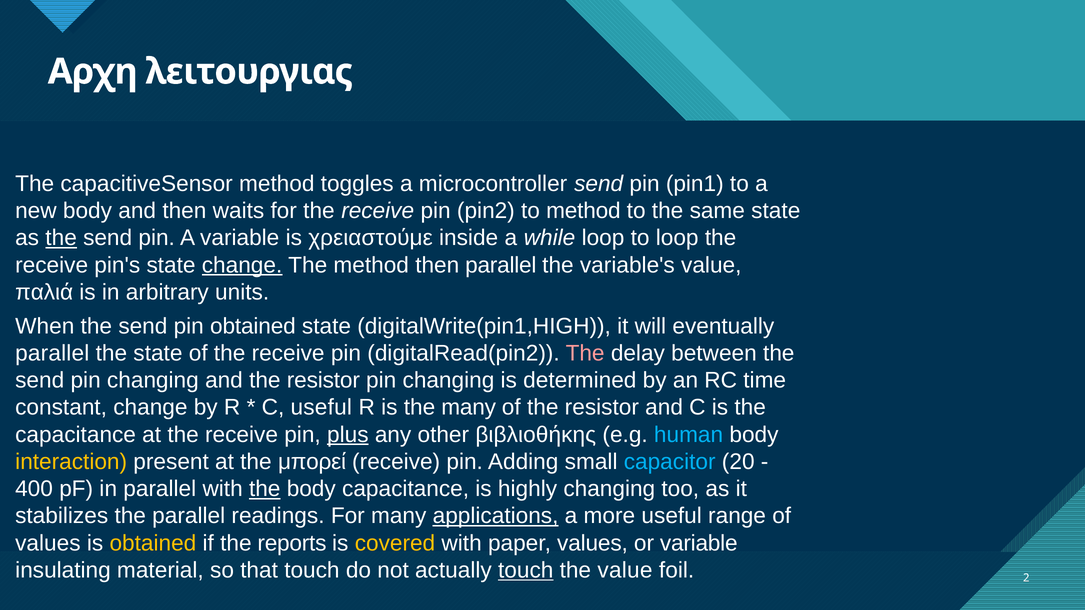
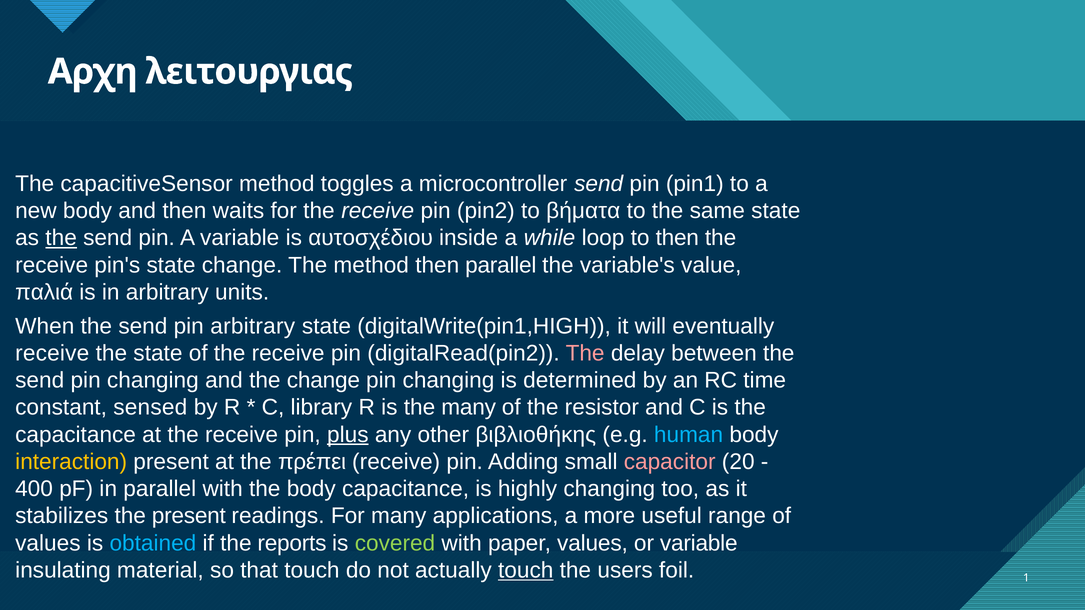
to method: method -> βήματα (583, 211)
χρειαστούμε: χρειαστούμε -> αυτοσχέδιου (371, 238)
to loop: loop -> then (677, 238)
change underline: present -> none (242, 265)
pin obtained: obtained -> arbitrary (253, 326)
parallel: parallel -> receive (52, 353)
and the resistor: resistor -> change (323, 381)
constant change: change -> sensed (150, 408)
C useful: useful -> library (321, 408)
μπορεί: μπορεί -> πρέπει (312, 462)
capacitor colour: light blue -> pink (670, 462)
the underline: present -> none (265, 489)
the parallel: parallel -> present (189, 516)
applications underline: present -> none (496, 516)
obtained colour: yellow -> light blue (153, 543)
covered colour: yellow -> light green (395, 543)
the value: value -> users (625, 571)
2: 2 -> 1 (1026, 578)
